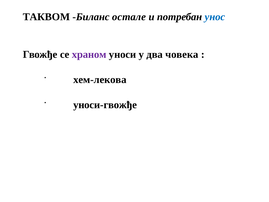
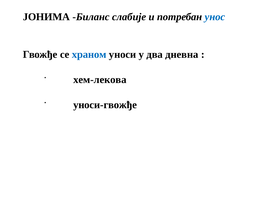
ТАКВОМ: ТАКВОМ -> ЈОНИМА (46, 17)
остале: остале -> слабије (129, 17)
храном colour: purple -> blue (89, 54)
човека: човека -> дневна (182, 54)
